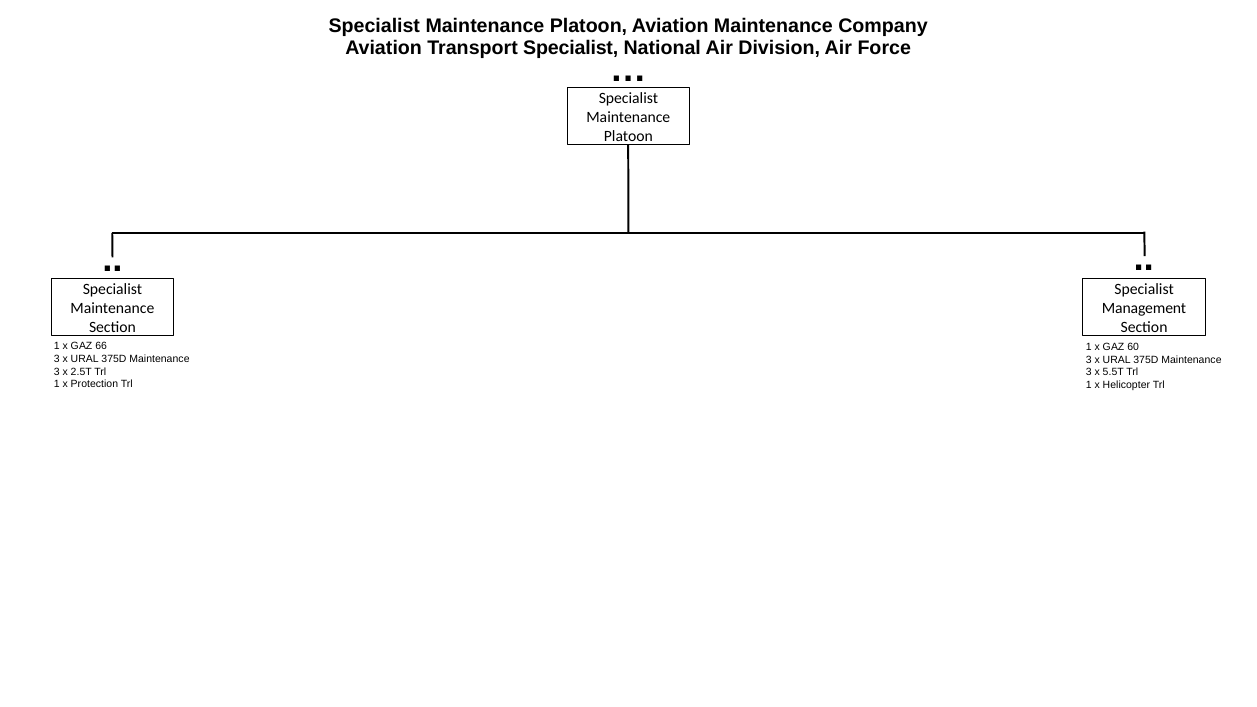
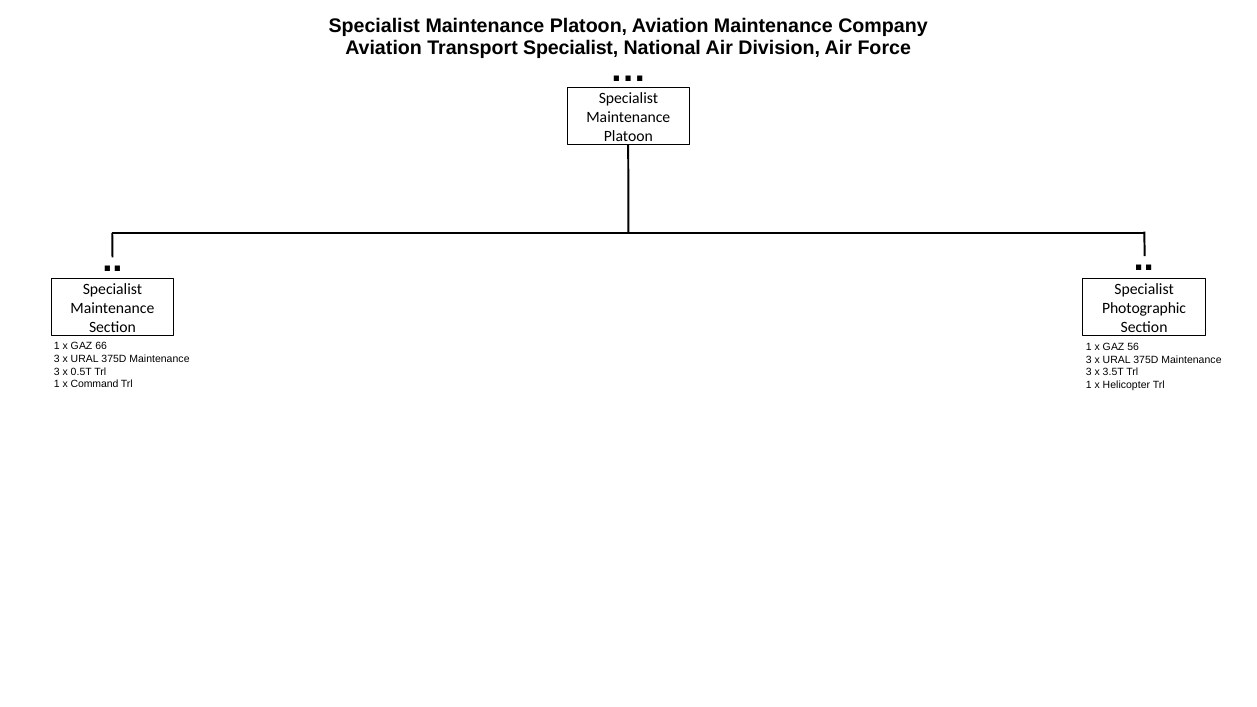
Management: Management -> Photographic (1144, 308)
60: 60 -> 56 (1133, 347)
2.5T: 2.5T -> 0.5T (81, 372)
5.5T: 5.5T -> 3.5T (1113, 373)
Protection: Protection -> Command (95, 384)
